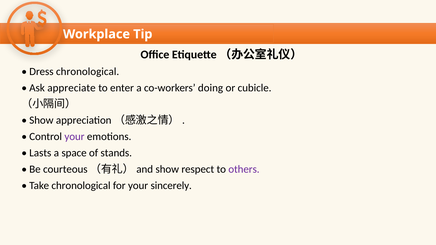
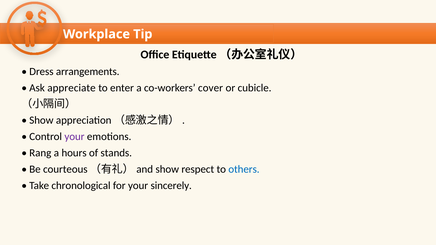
Dress chronological: chronological -> arrangements (88, 72)
doing: doing -> cover (211, 88)
Lasts: Lasts -> Rang (40, 153)
space: space -> hours (74, 153)
others colour: purple -> blue (244, 169)
